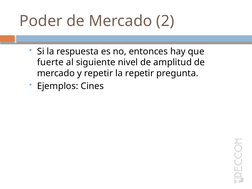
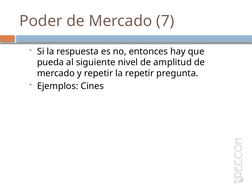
2: 2 -> 7 (165, 21)
fuerte: fuerte -> pueda (50, 62)
